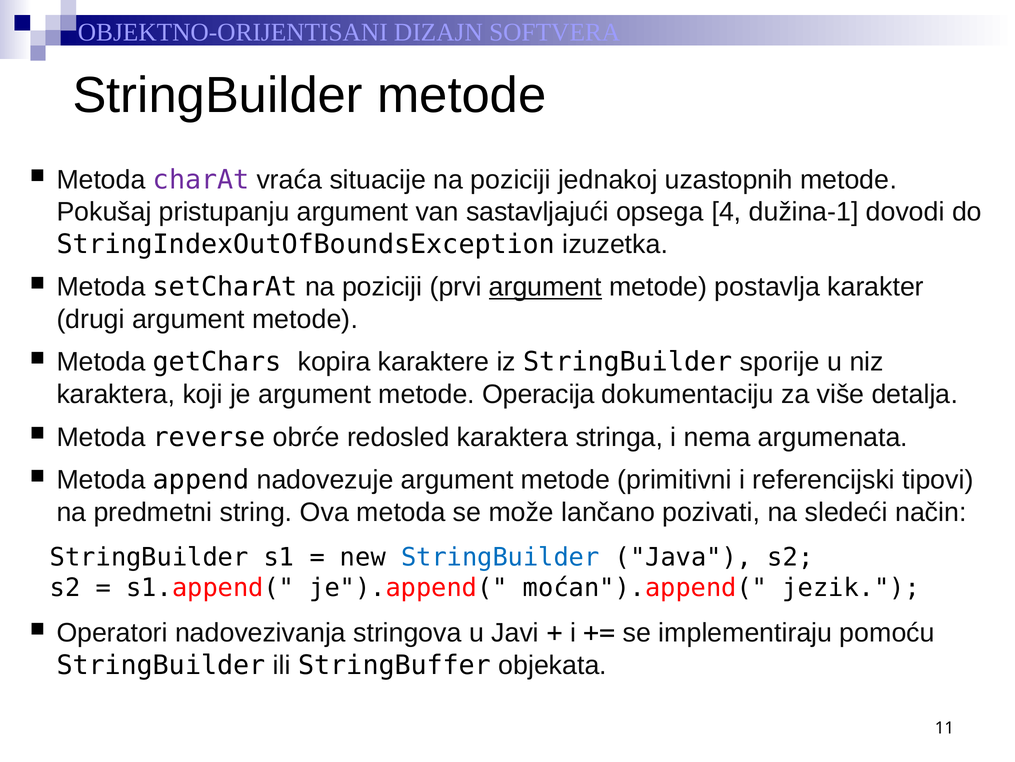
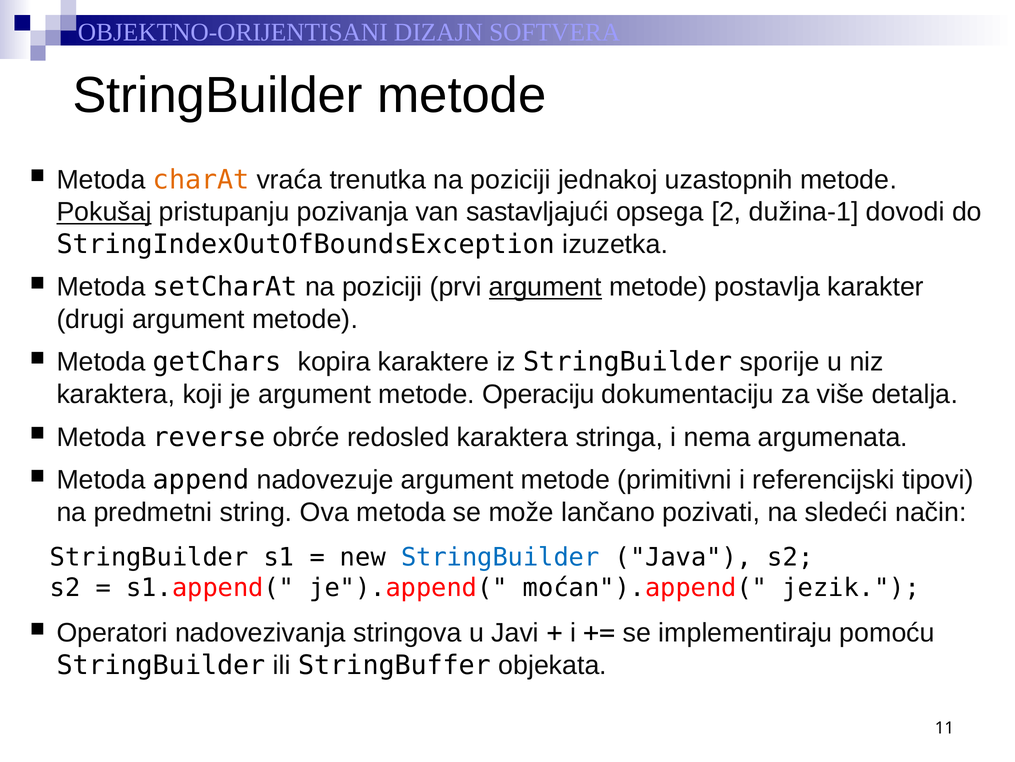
charAt colour: purple -> orange (201, 180)
situacije: situacije -> trenutka (378, 180)
Pokušaj underline: none -> present (104, 212)
pristupanju argument: argument -> pozivanja (353, 212)
4: 4 -> 2 (727, 212)
Operacija: Operacija -> Operaciju (539, 394)
